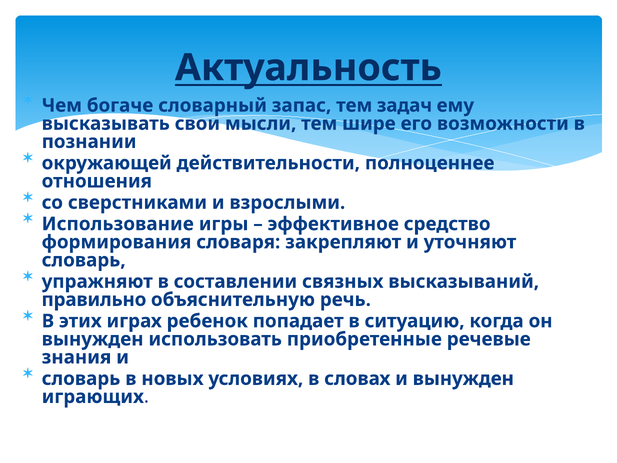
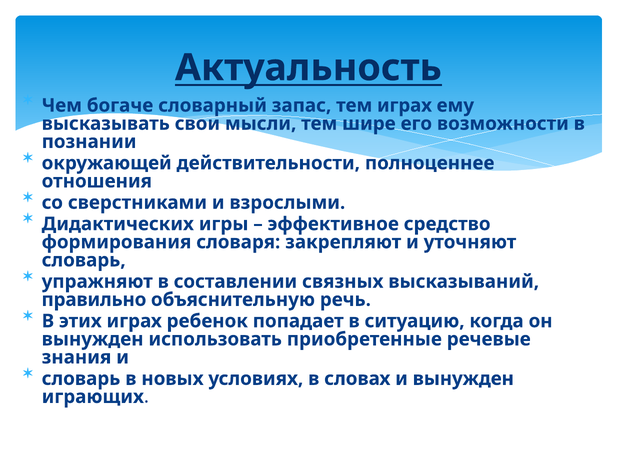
тем задач: задач -> играх (404, 105)
Использование: Использование -> Дидактических (118, 224)
